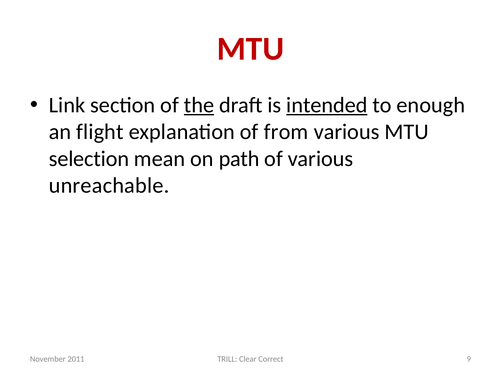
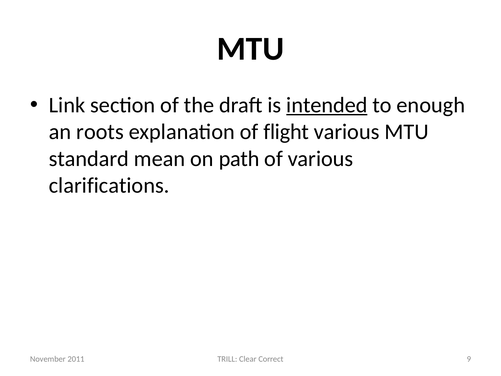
MTU colour: red -> black (250, 49)
the underline: present -> none (199, 105)
flight: flight -> roots (100, 132)
from: from -> flight (286, 132)
selection: selection -> standard (89, 159)
unreachable: unreachable -> clarifications (109, 185)
